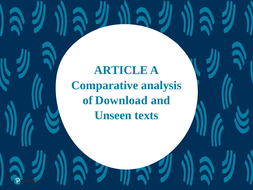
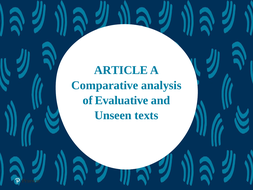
Download: Download -> Evaluative (122, 100)
